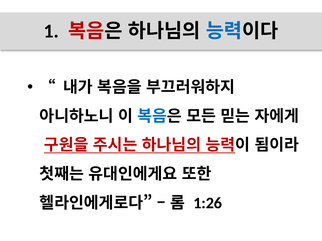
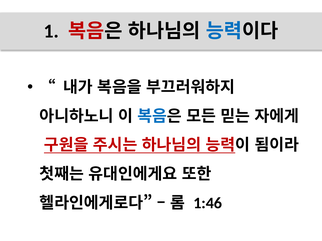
1:26: 1:26 -> 1:46 (208, 203)
